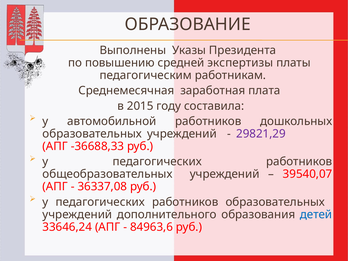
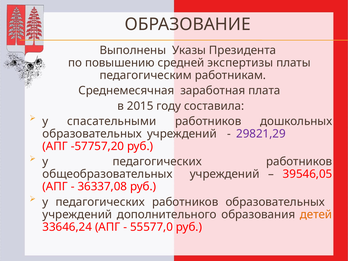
автомобильной: автомобильной -> спасательными (112, 121)
-36688,33: -36688,33 -> -57757,20 (97, 146)
39540,07: 39540,07 -> 39546,05 (308, 174)
детей colour: blue -> orange (316, 214)
84963,6: 84963,6 -> 55577,0 (151, 227)
